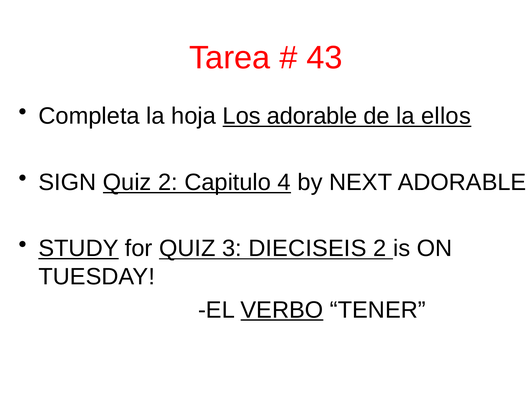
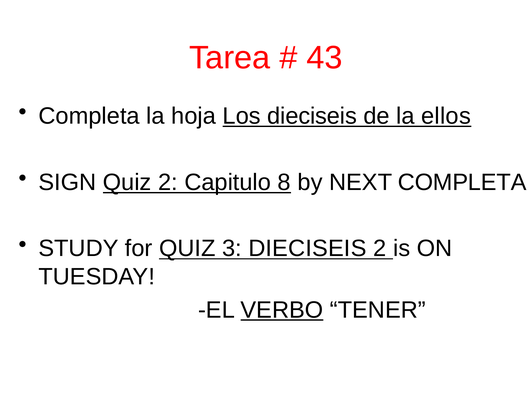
Los adorable: adorable -> dieciseis (312, 116)
4: 4 -> 8 (284, 182)
NEXT ADORABLE: ADORABLE -> COMPLETA (462, 182)
STUDY underline: present -> none (79, 248)
